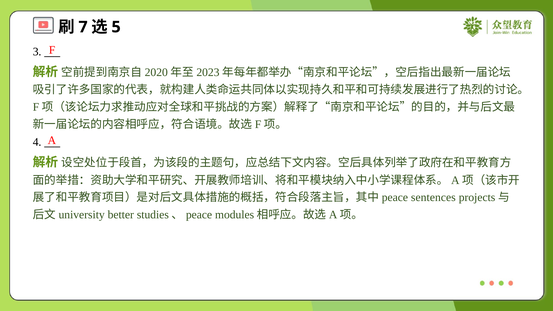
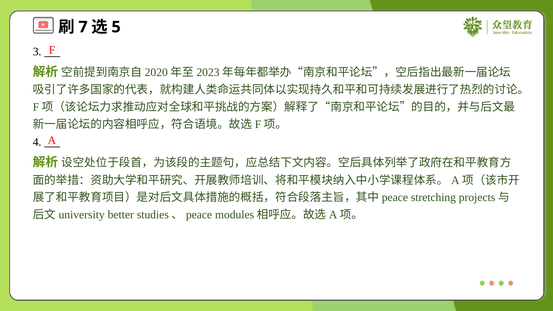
sentences: sentences -> stretching (433, 198)
